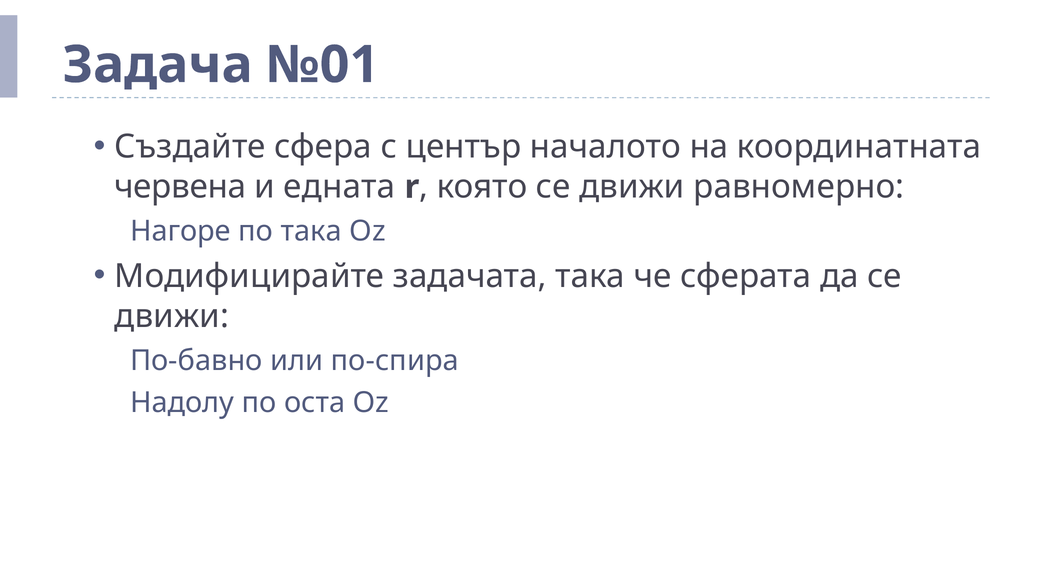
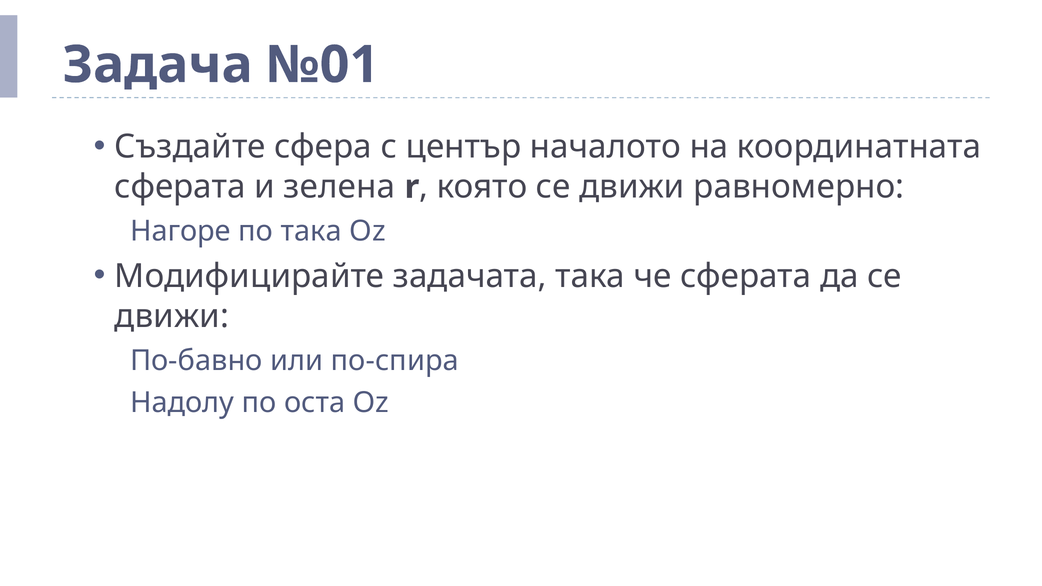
червена: червена -> сферата (180, 187)
едната: едната -> зелена (339, 187)
